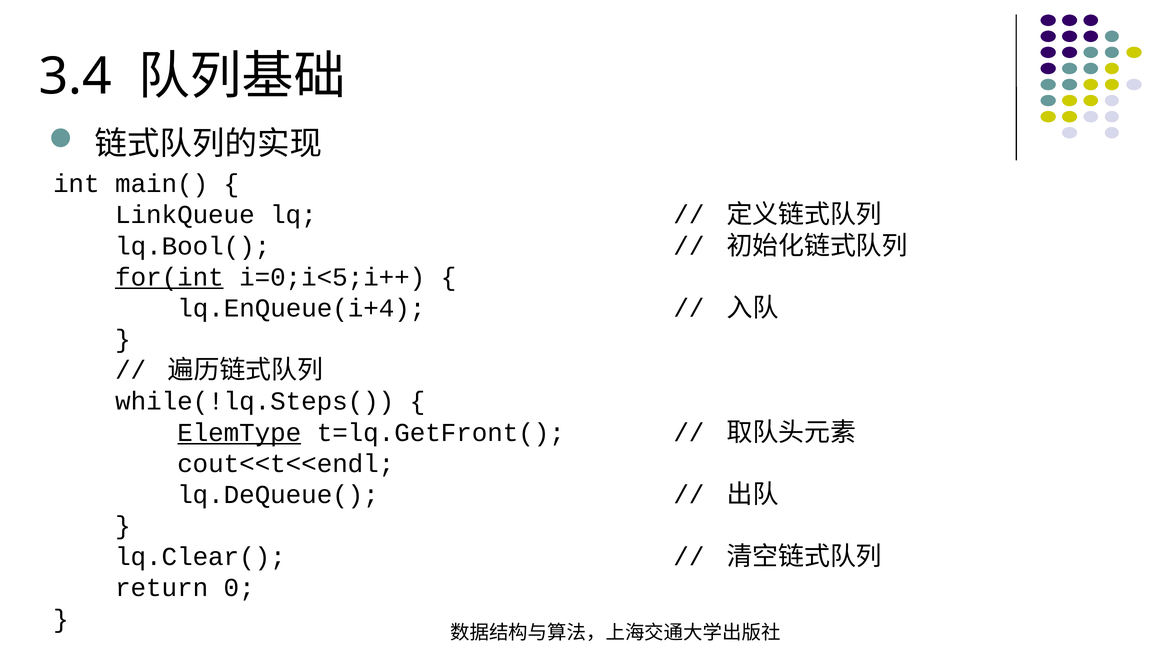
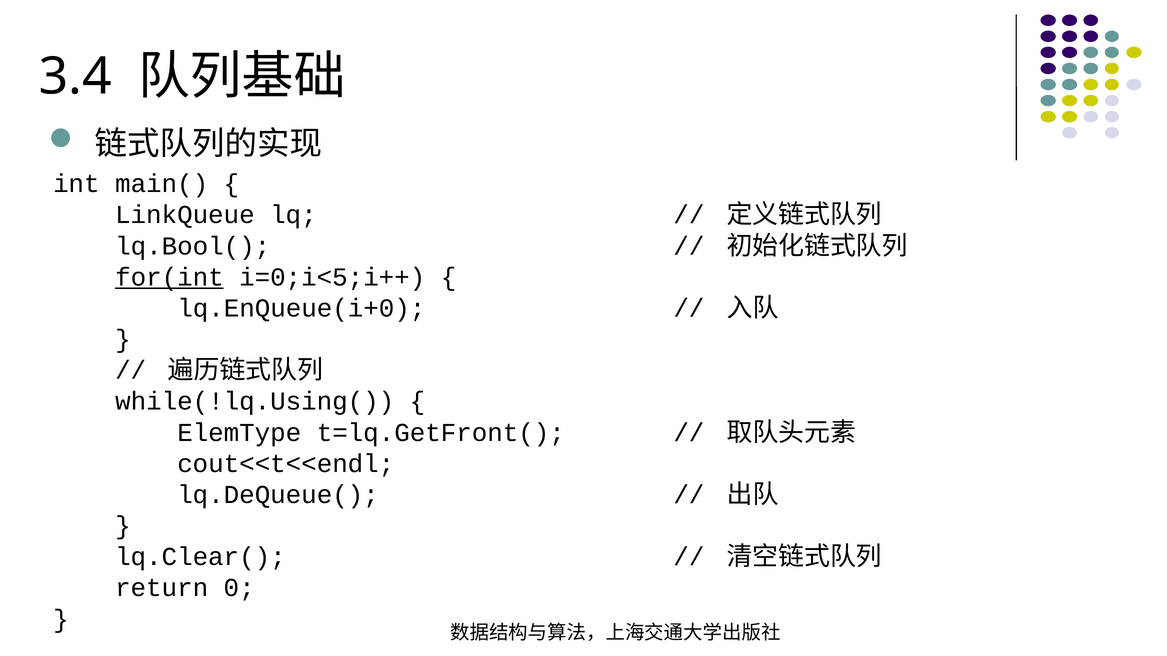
lq.EnQueue(i+4: lq.EnQueue(i+4 -> lq.EnQueue(i+0 (301, 308)
while(!lq.Steps(: while(!lq.Steps( -> while(!lq.Using( (255, 402)
ElemType underline: present -> none (239, 433)
